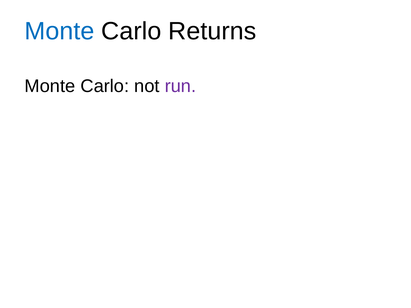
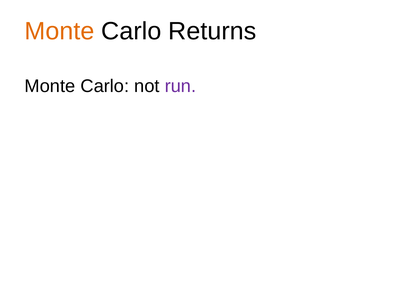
Monte colour: blue -> orange (59, 31)
